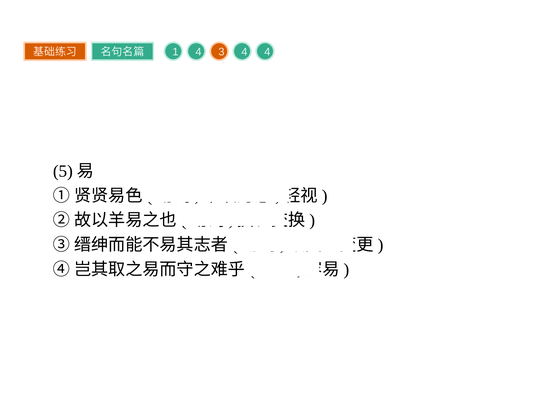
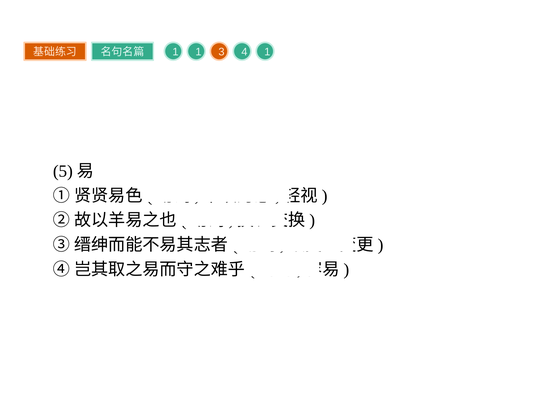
1 4: 4 -> 1 (198, 52)
4 4: 4 -> 1 (267, 52)
